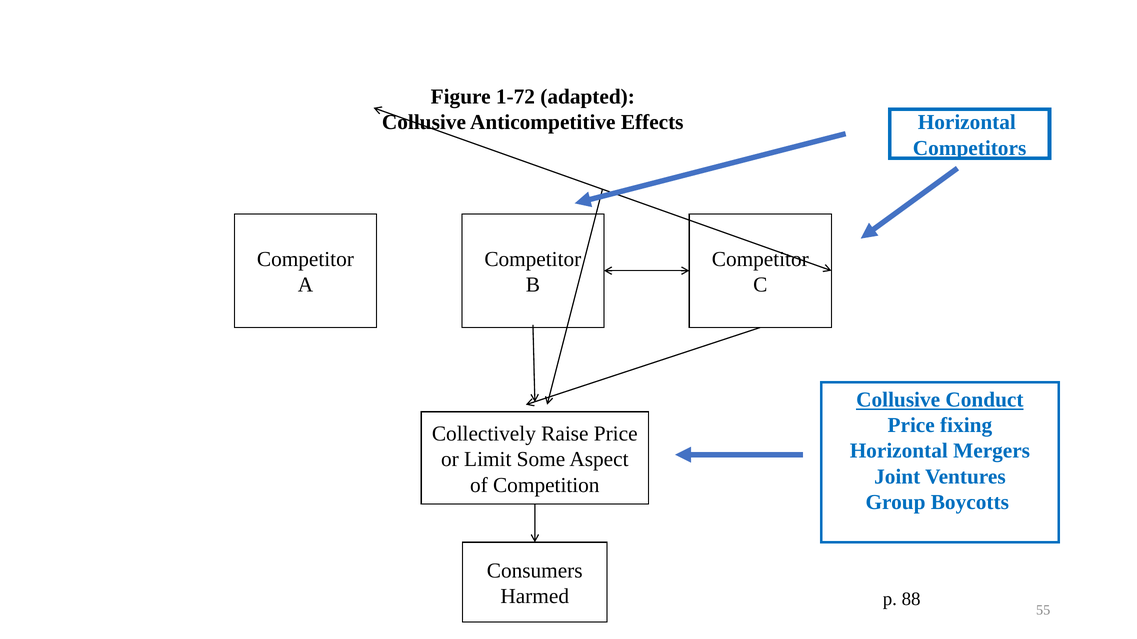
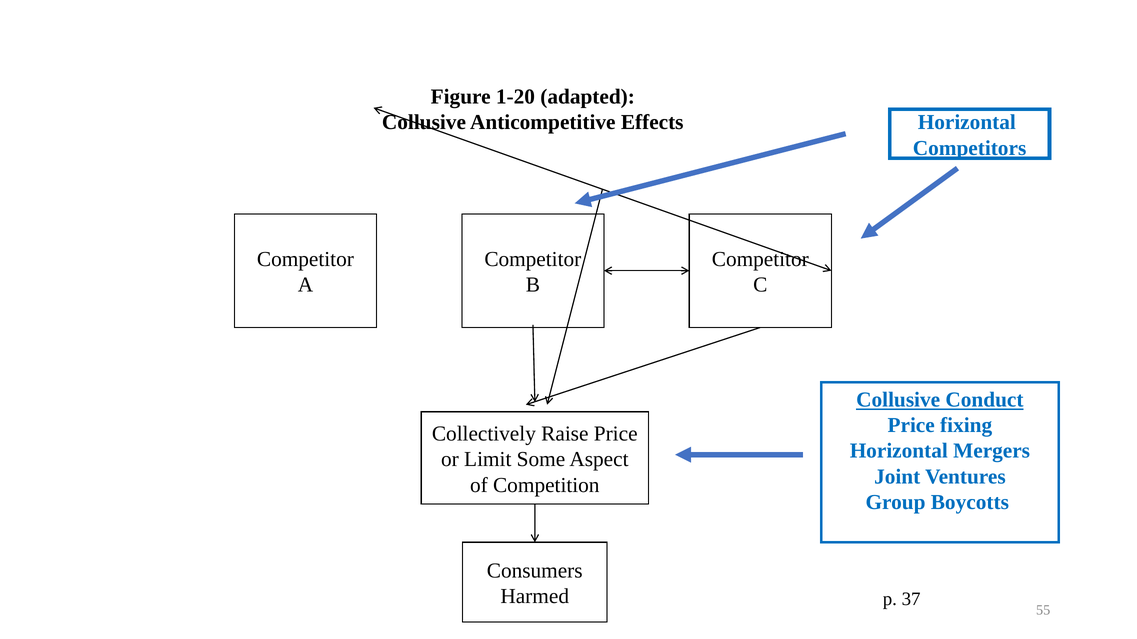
1-72: 1-72 -> 1-20 (515, 97)
88: 88 -> 37 (911, 600)
